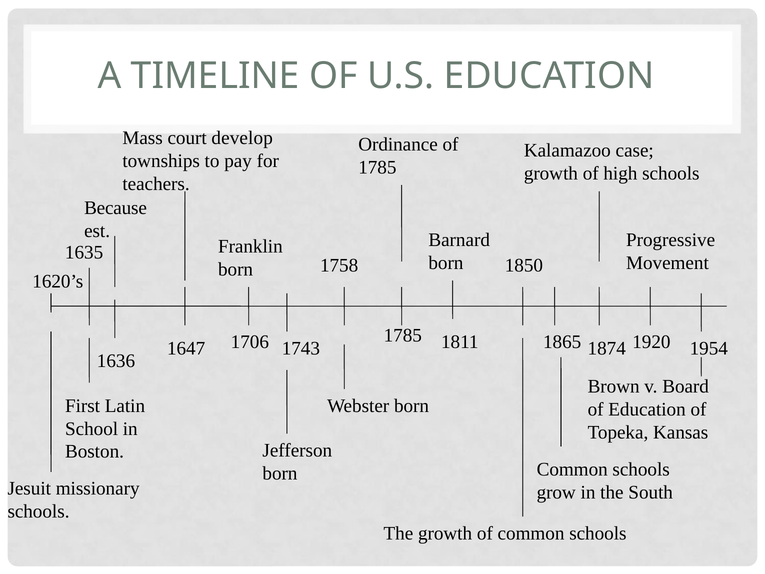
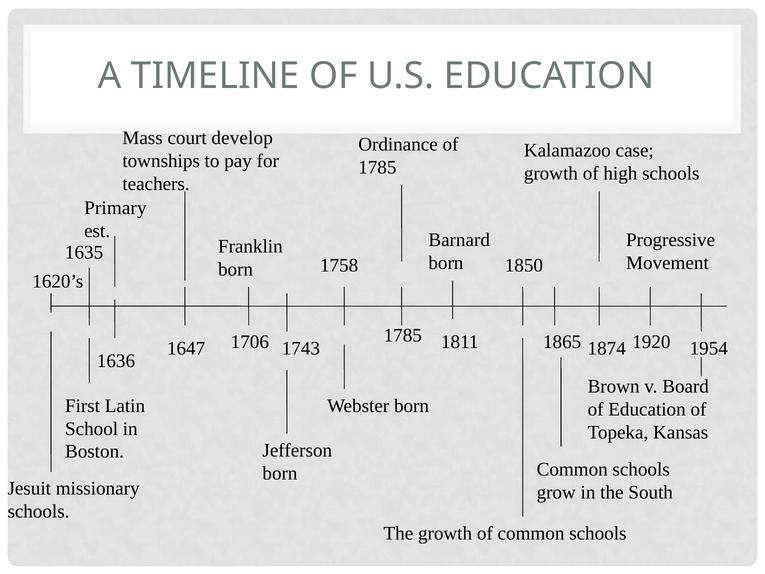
Because: Because -> Primary (115, 208)
